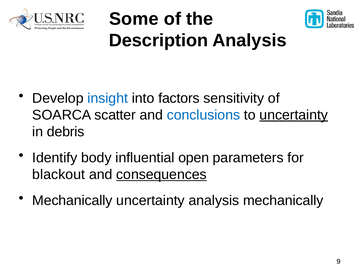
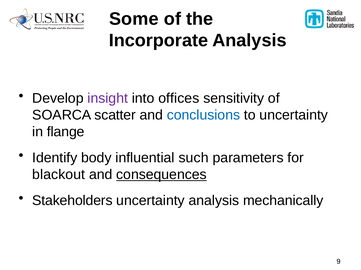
Description: Description -> Incorporate (158, 41)
insight colour: blue -> purple (108, 98)
factors: factors -> offices (179, 98)
uncertainty underline: present -> none (294, 115)
debris: debris -> flange (66, 132)
open: open -> such (194, 158)
Mechanically: Mechanically -> Stakeholders (72, 201)
